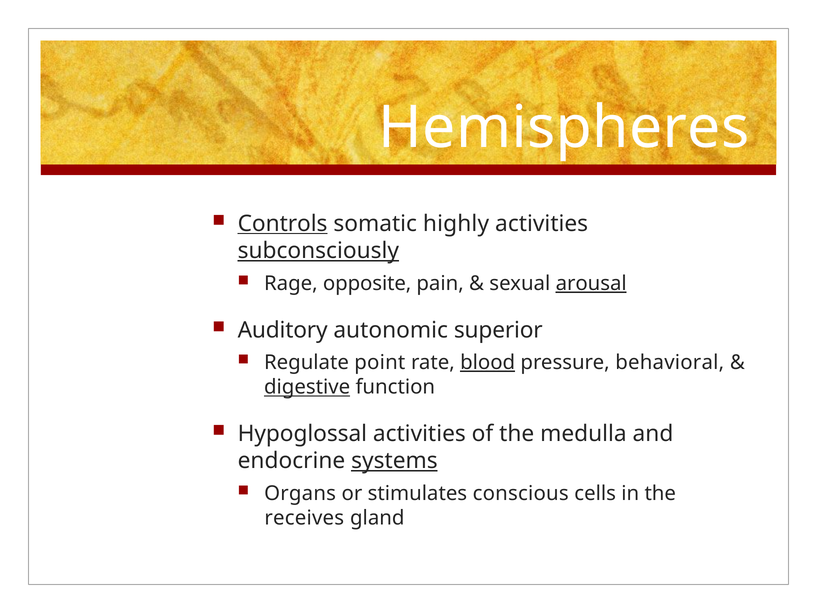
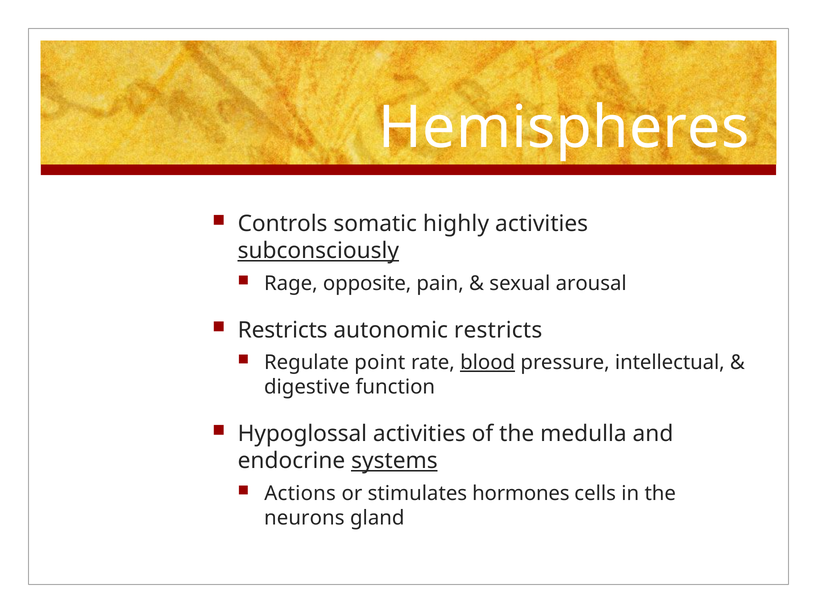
Controls underline: present -> none (283, 224)
arousal underline: present -> none (591, 283)
Auditory: Auditory -> Restricts (283, 330)
autonomic superior: superior -> restricts (498, 330)
behavioral: behavioral -> intellectual (670, 362)
digestive underline: present -> none (307, 387)
Organs: Organs -> Actions (300, 493)
conscious: conscious -> hormones (521, 493)
receives: receives -> neurons (304, 518)
